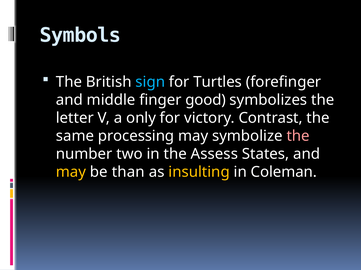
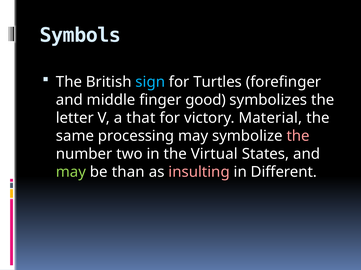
only: only -> that (141, 118)
Contrast: Contrast -> Material (270, 118)
Assess: Assess -> Virtual (214, 154)
may colour: yellow -> light green (71, 173)
insulting colour: yellow -> pink (199, 173)
Coleman: Coleman -> Different (284, 173)
